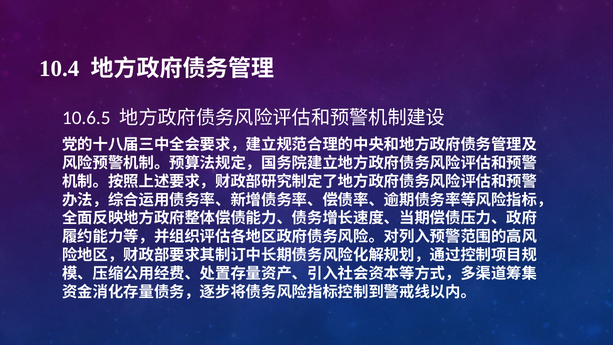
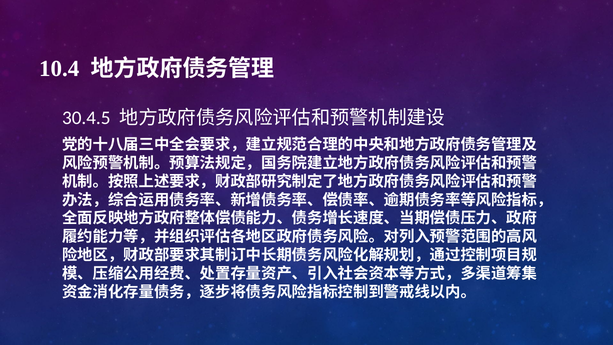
10.6.5: 10.6.5 -> 30.4.5 (86, 118)
